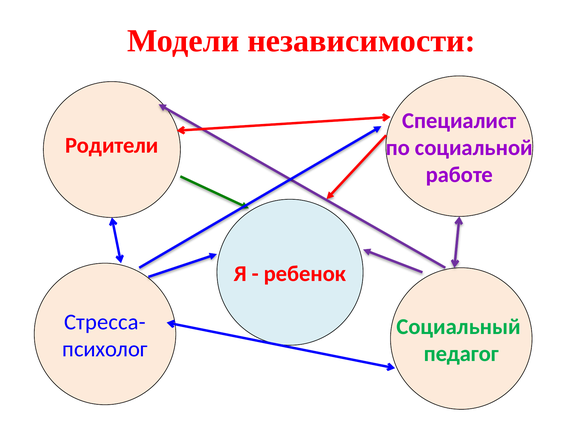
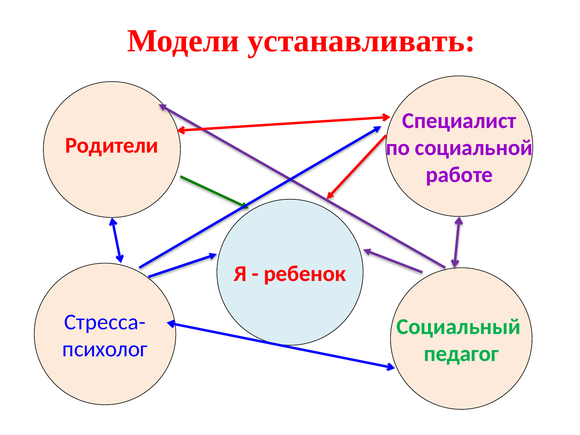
независимости: независимости -> устанавливать (361, 41)
